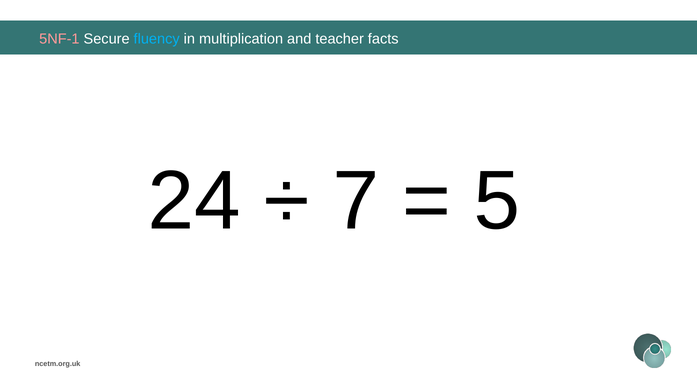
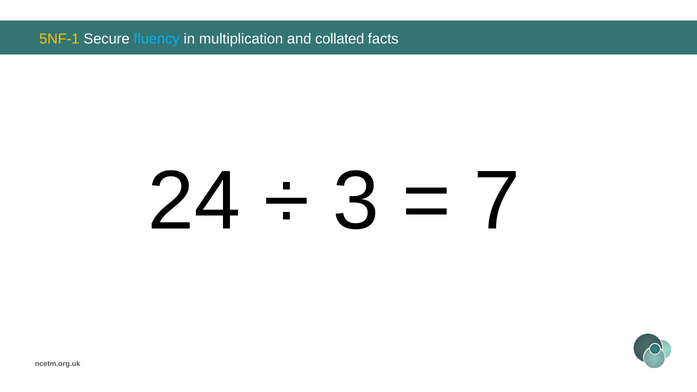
5NF-1 colour: pink -> yellow (59, 39)
teacher: teacher -> collated (340, 39)
7: 7 -> 3 (356, 201)
5: 5 -> 7 (497, 201)
